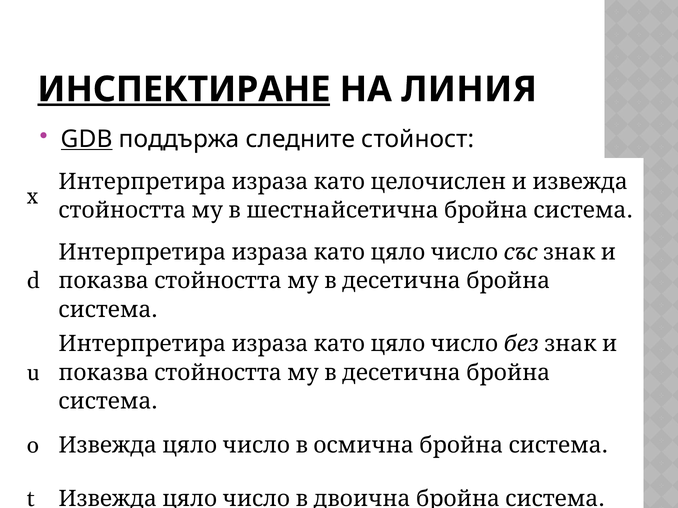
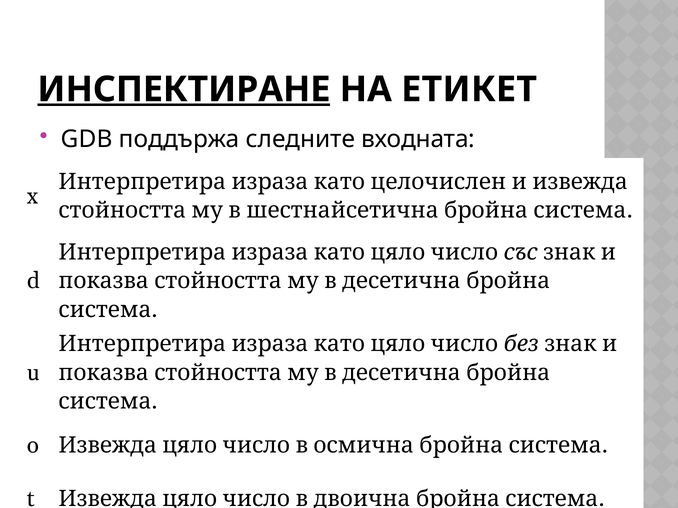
ЛИНИЯ: ЛИНИЯ -> ЕТИКЕТ (469, 89)
GDB underline: present -> none (87, 139)
стойност: стойност -> входната (418, 139)
